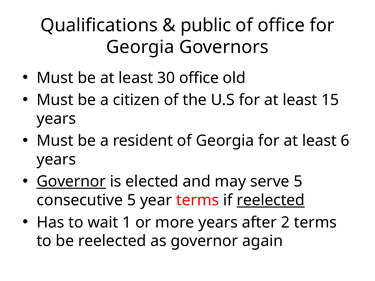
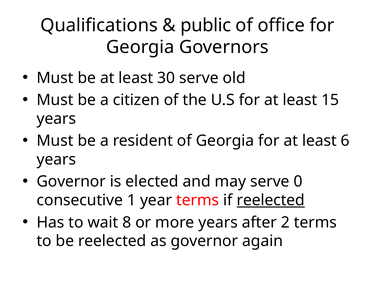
30 office: office -> serve (199, 78)
Governor underline: present -> none (71, 182)
serve 5: 5 -> 0 (298, 182)
consecutive 5: 5 -> 1 (131, 200)
1: 1 -> 8 (127, 223)
